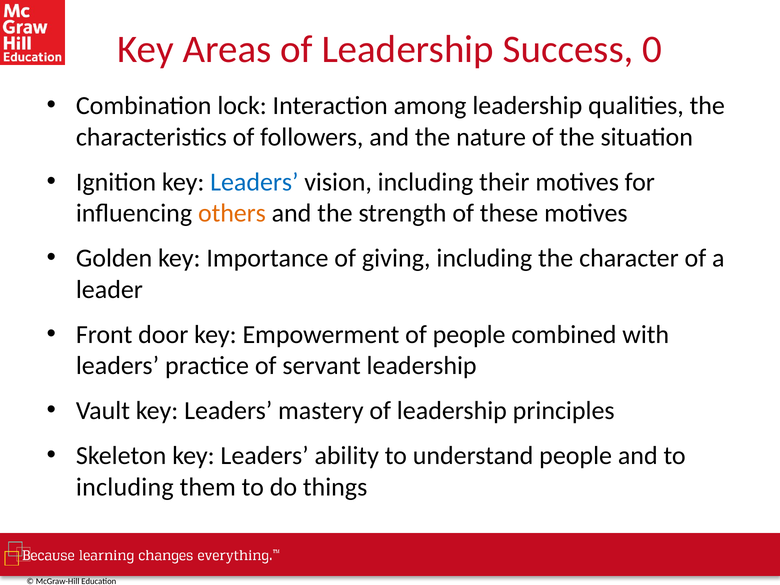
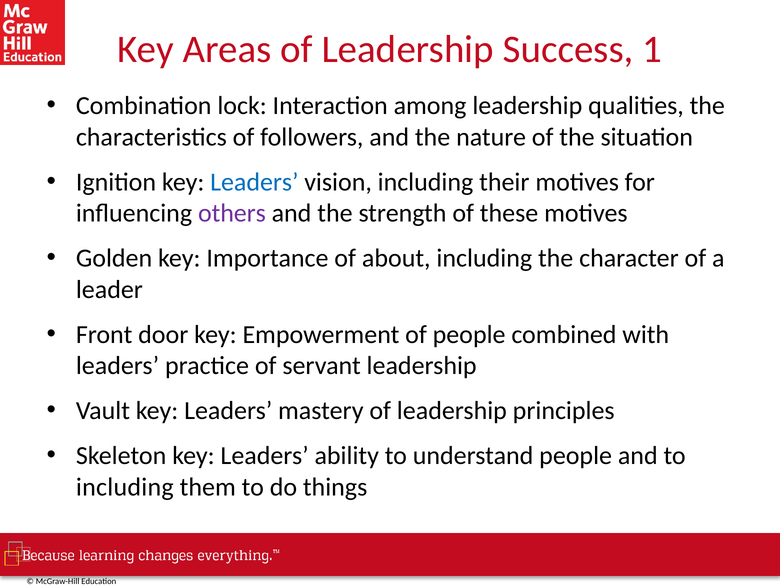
0: 0 -> 1 (652, 49)
others colour: orange -> purple (232, 213)
giving: giving -> about (396, 258)
